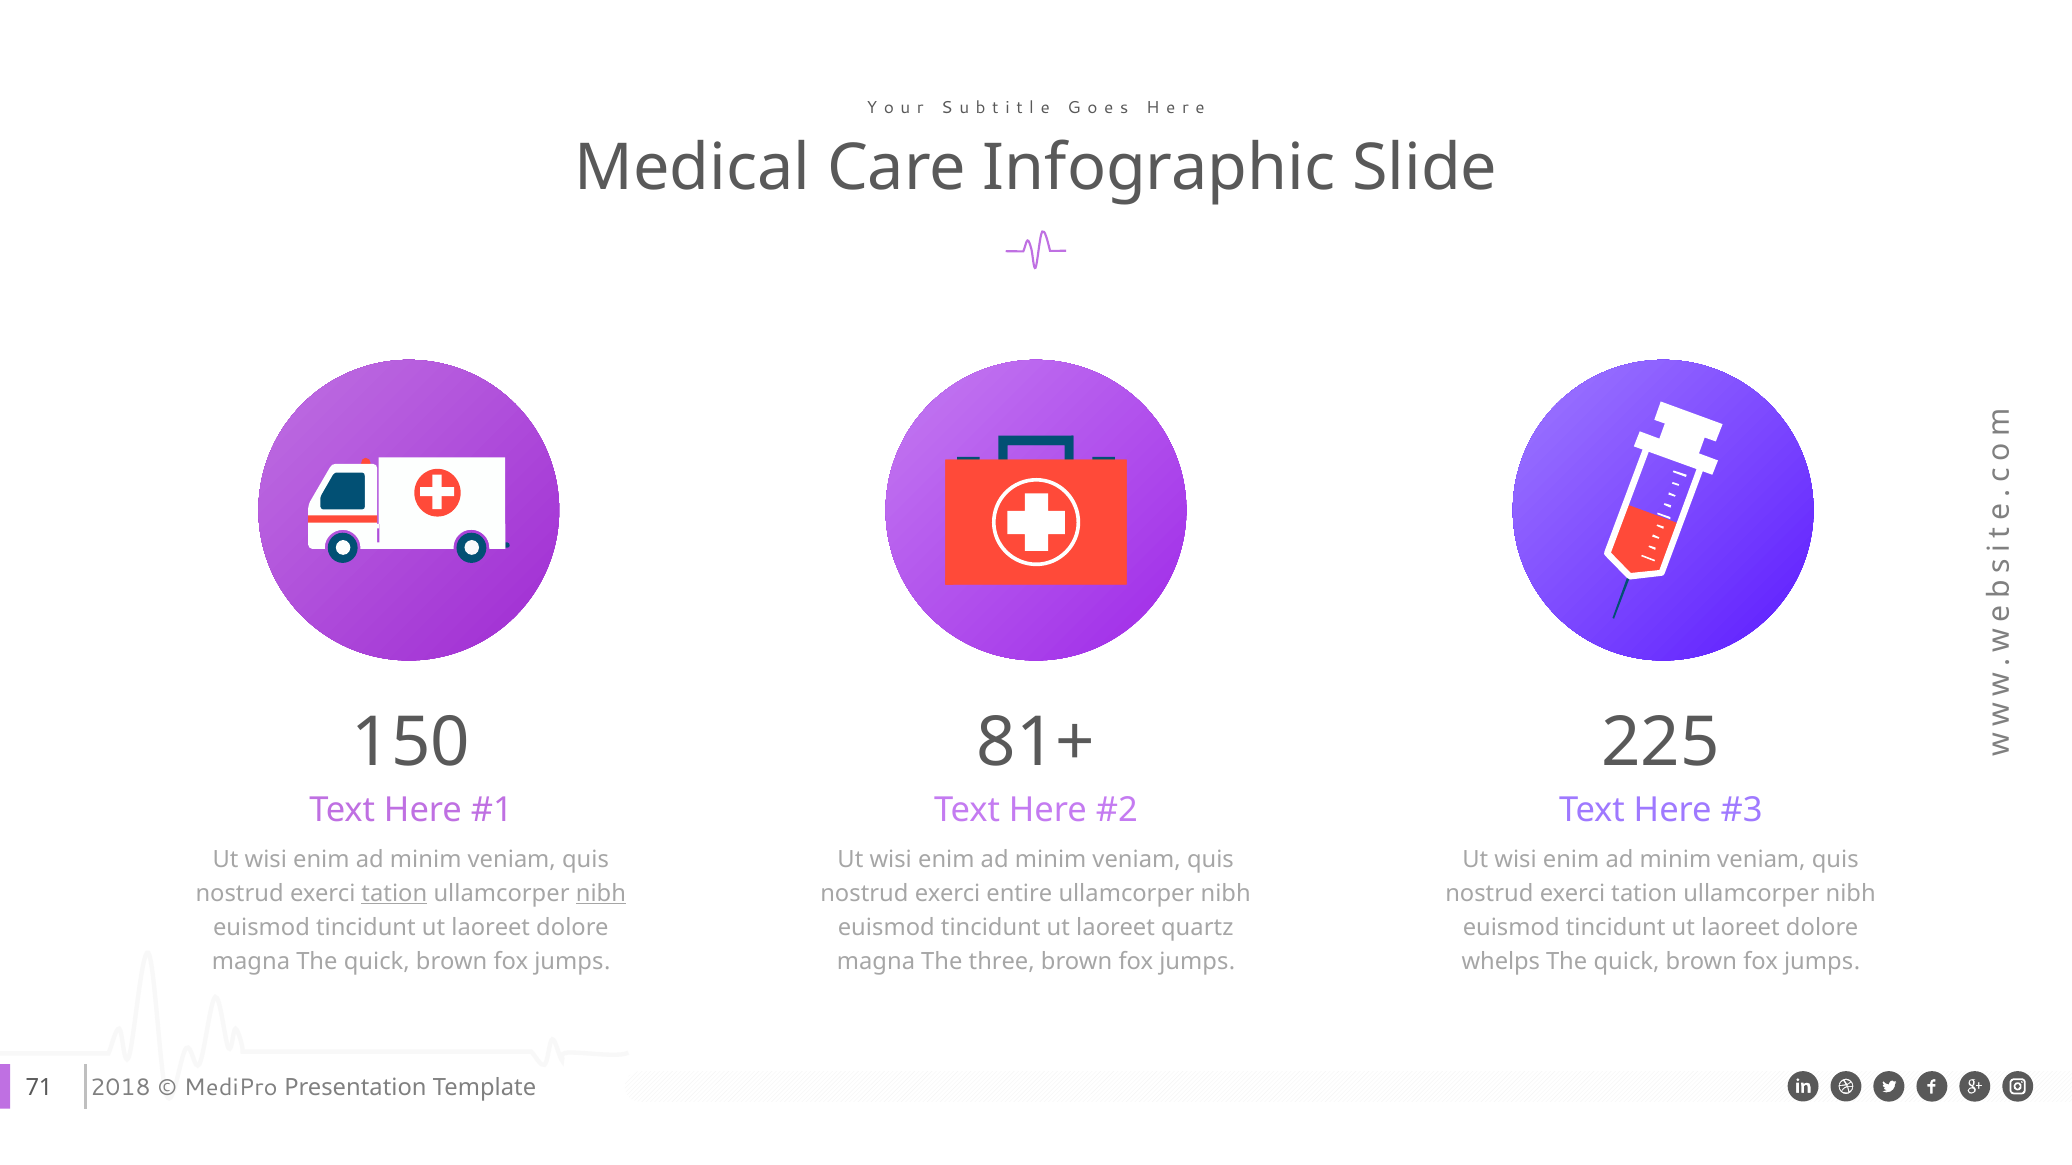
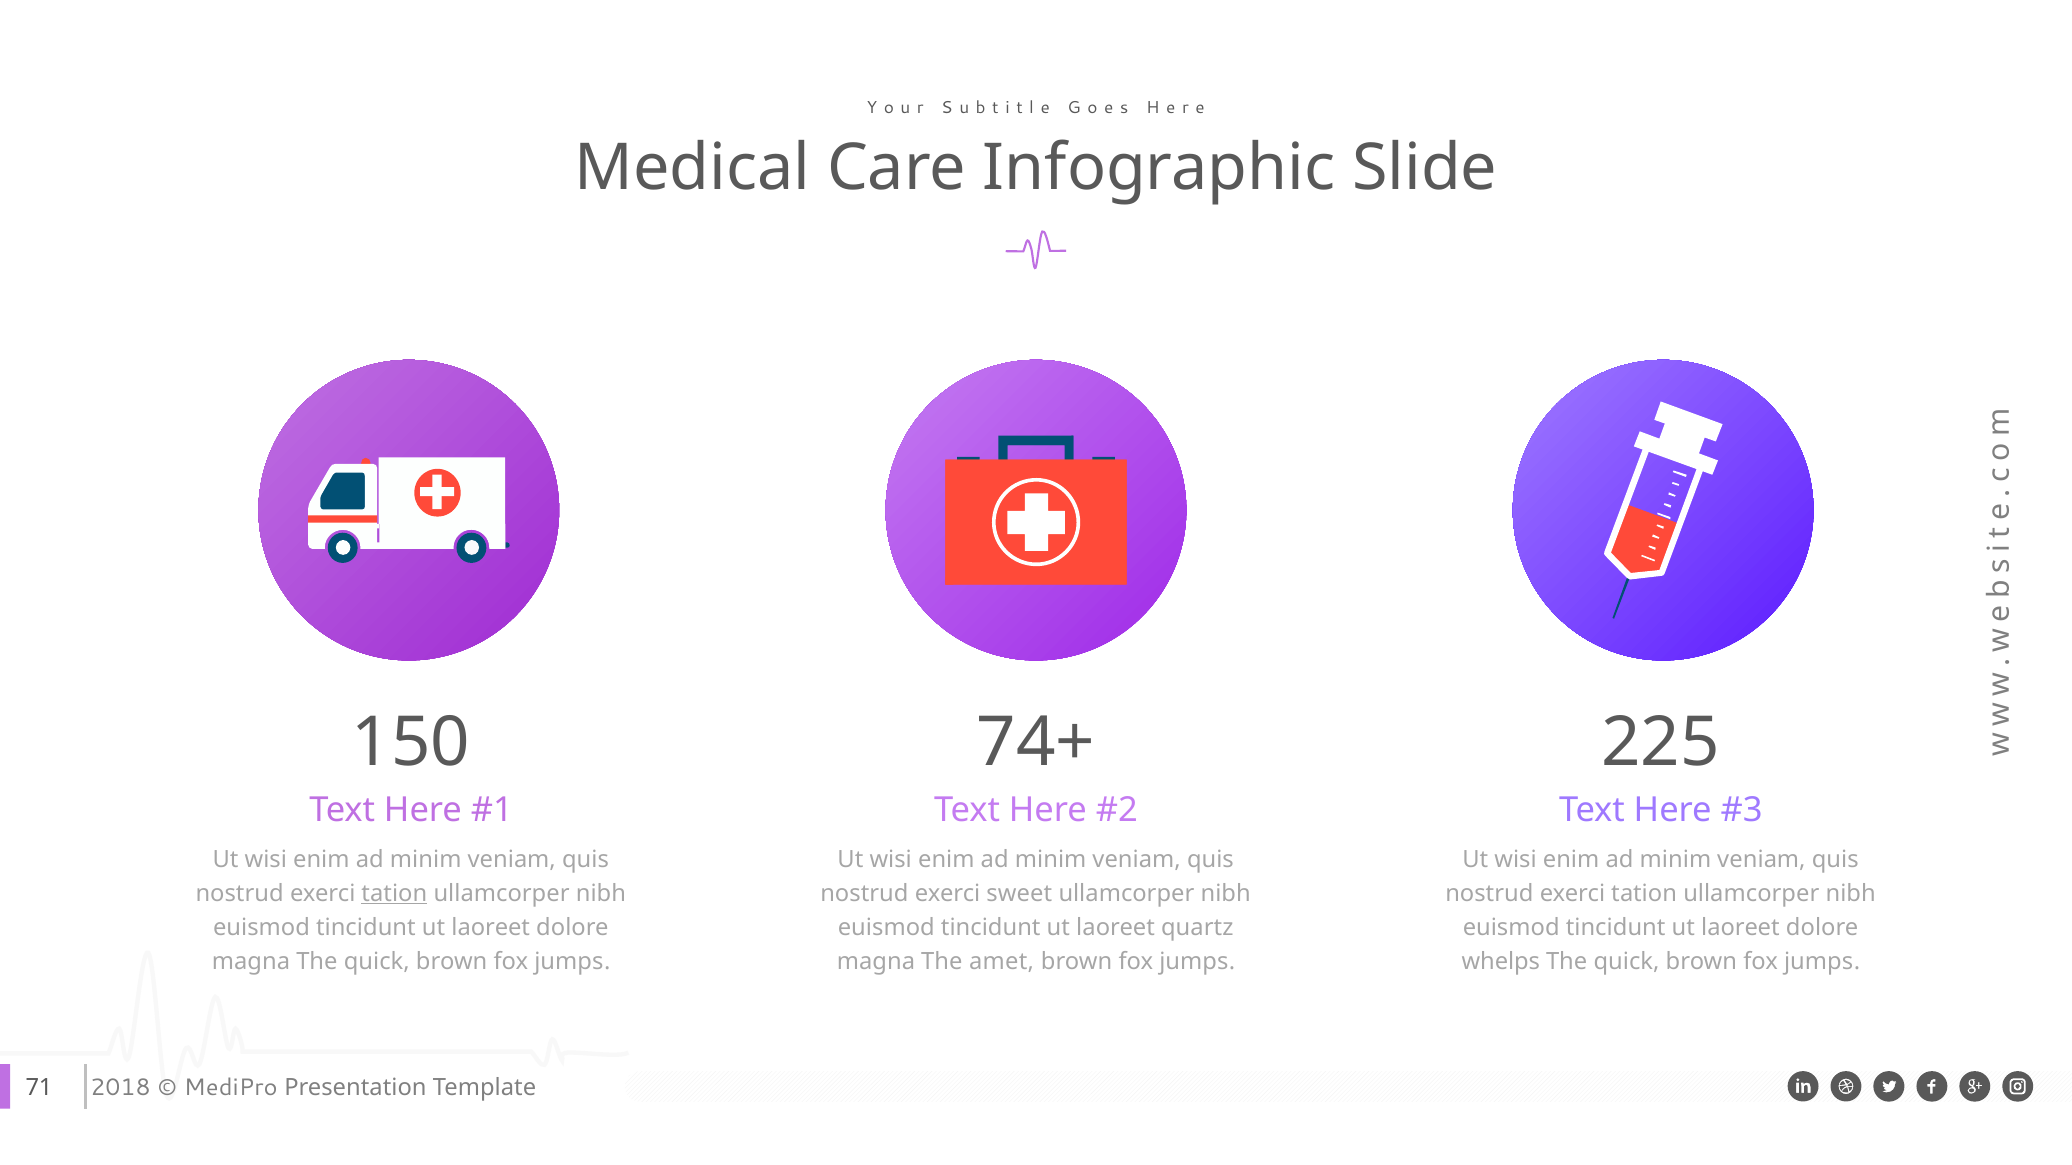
81+: 81+ -> 74+ (1036, 743)
nibh underline: present -> none (601, 894)
entire: entire -> sweet (1019, 894)
three: three -> amet (1002, 962)
